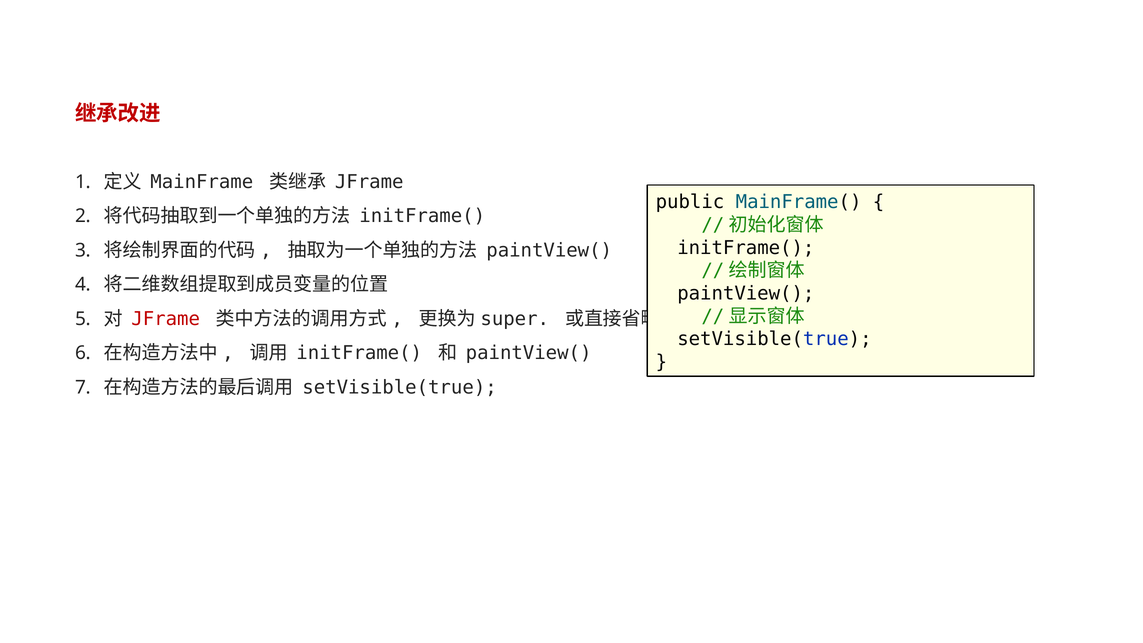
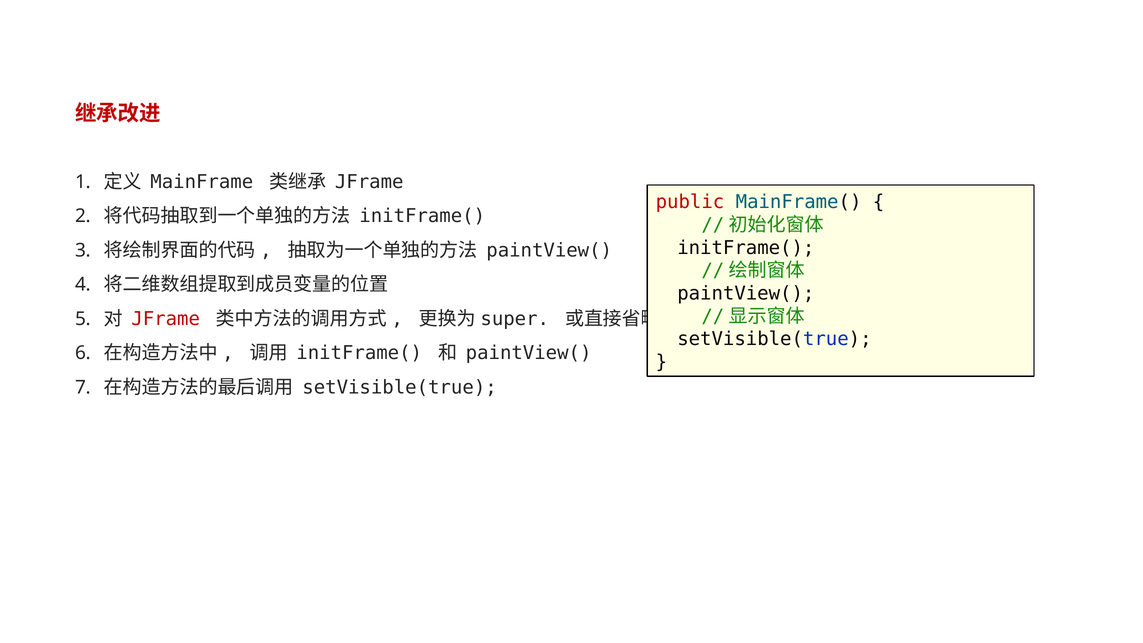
public colour: black -> red (690, 202)
